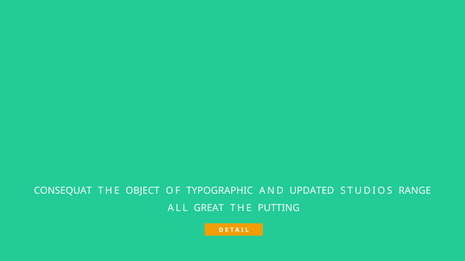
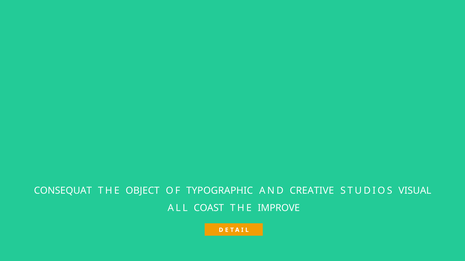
UPDATED: UPDATED -> CREATIVE (312, 191)
RANGE: RANGE -> VISUAL (415, 191)
GREAT: GREAT -> COAST (209, 208)
PUTTING: PUTTING -> IMPROVE (279, 208)
